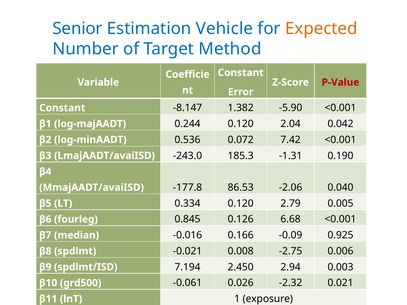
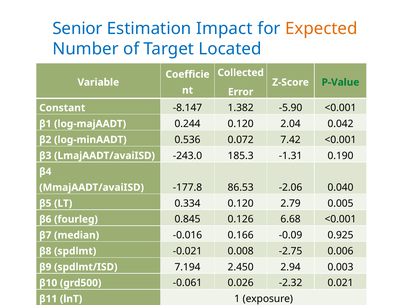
Vehicle: Vehicle -> Impact (224, 29)
Method: Method -> Located (230, 49)
Constant: Constant -> Collected (241, 73)
P-Value colour: red -> green (340, 82)
